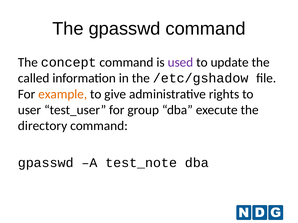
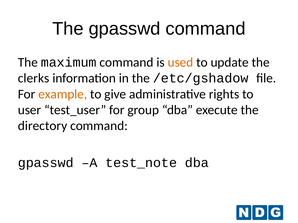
concept: concept -> maximum (69, 63)
used colour: purple -> orange (181, 63)
called: called -> clerks (34, 78)
